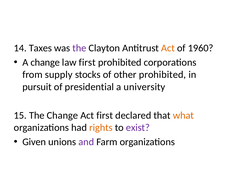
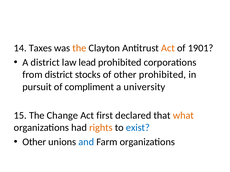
the colour: purple -> orange (79, 48)
1960: 1960 -> 1901 (201, 48)
A change: change -> district (45, 63)
law first: first -> lead (87, 63)
from supply: supply -> district (59, 75)
presidential: presidential -> compliment (89, 87)
exist colour: purple -> blue (138, 128)
Given: Given -> Other (34, 142)
and colour: purple -> blue (86, 142)
